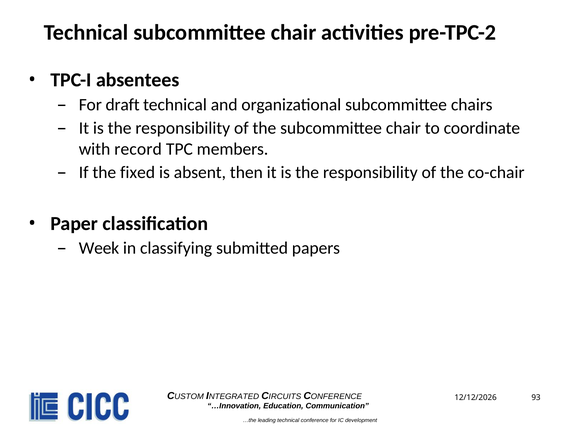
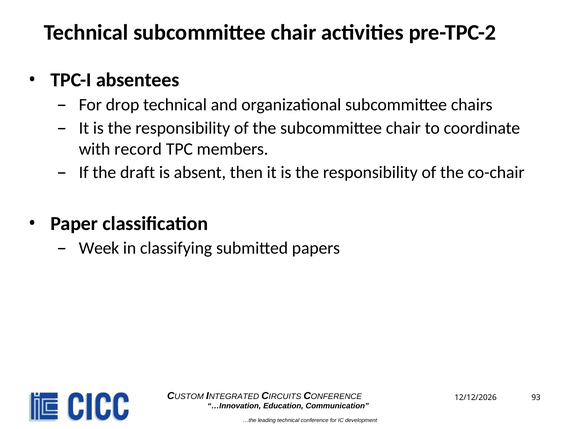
draft: draft -> drop (123, 105)
fixed: fixed -> draft (138, 173)
